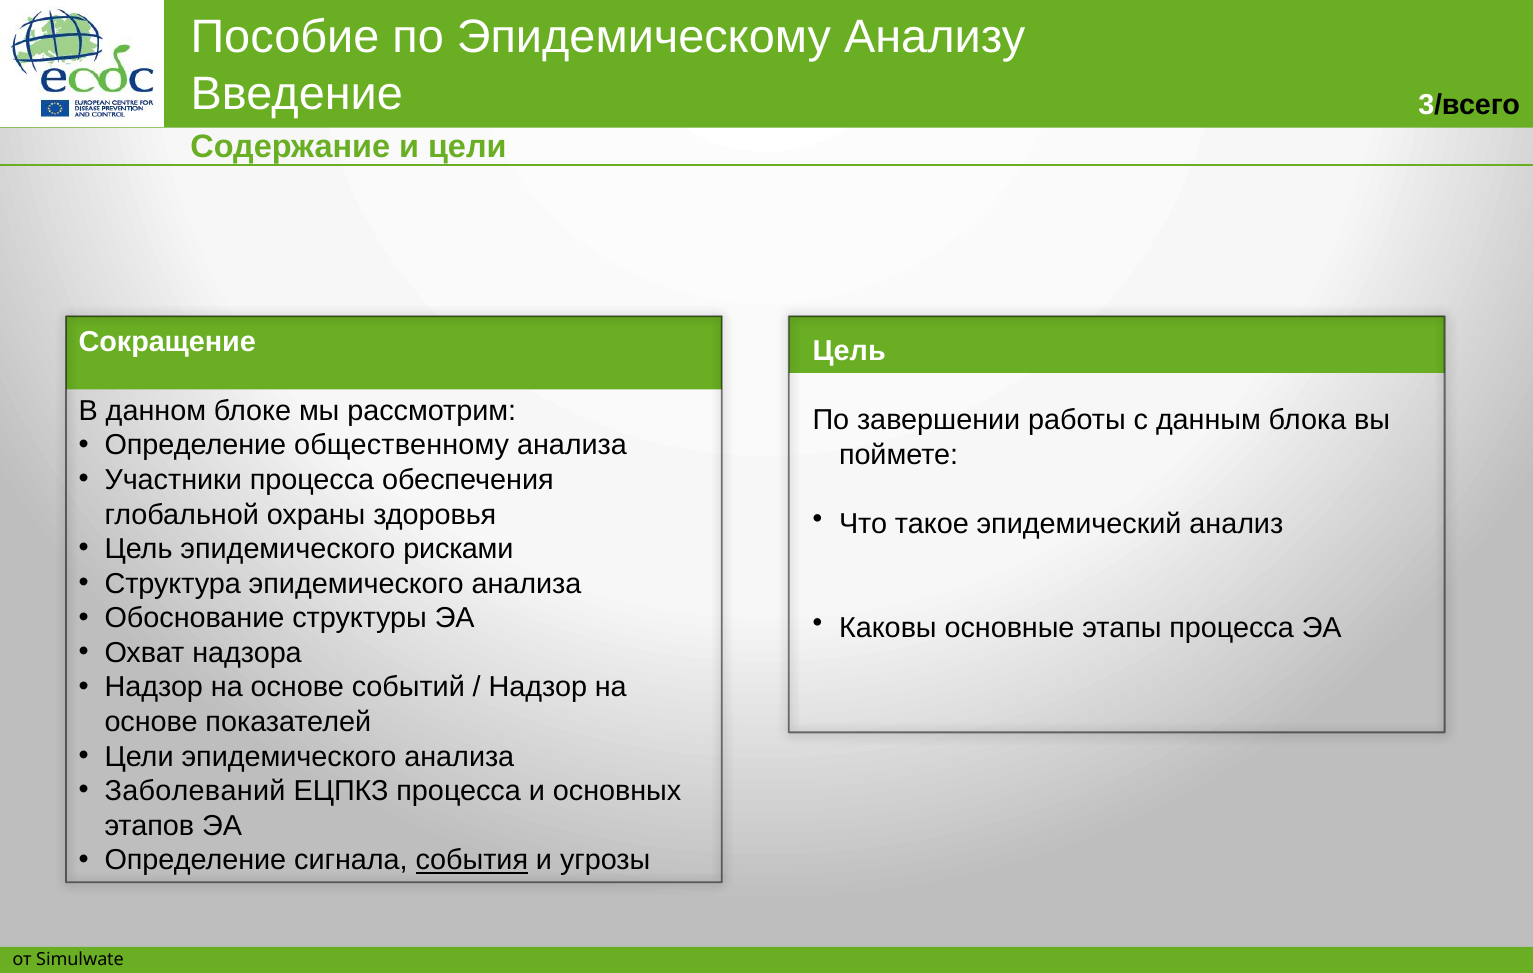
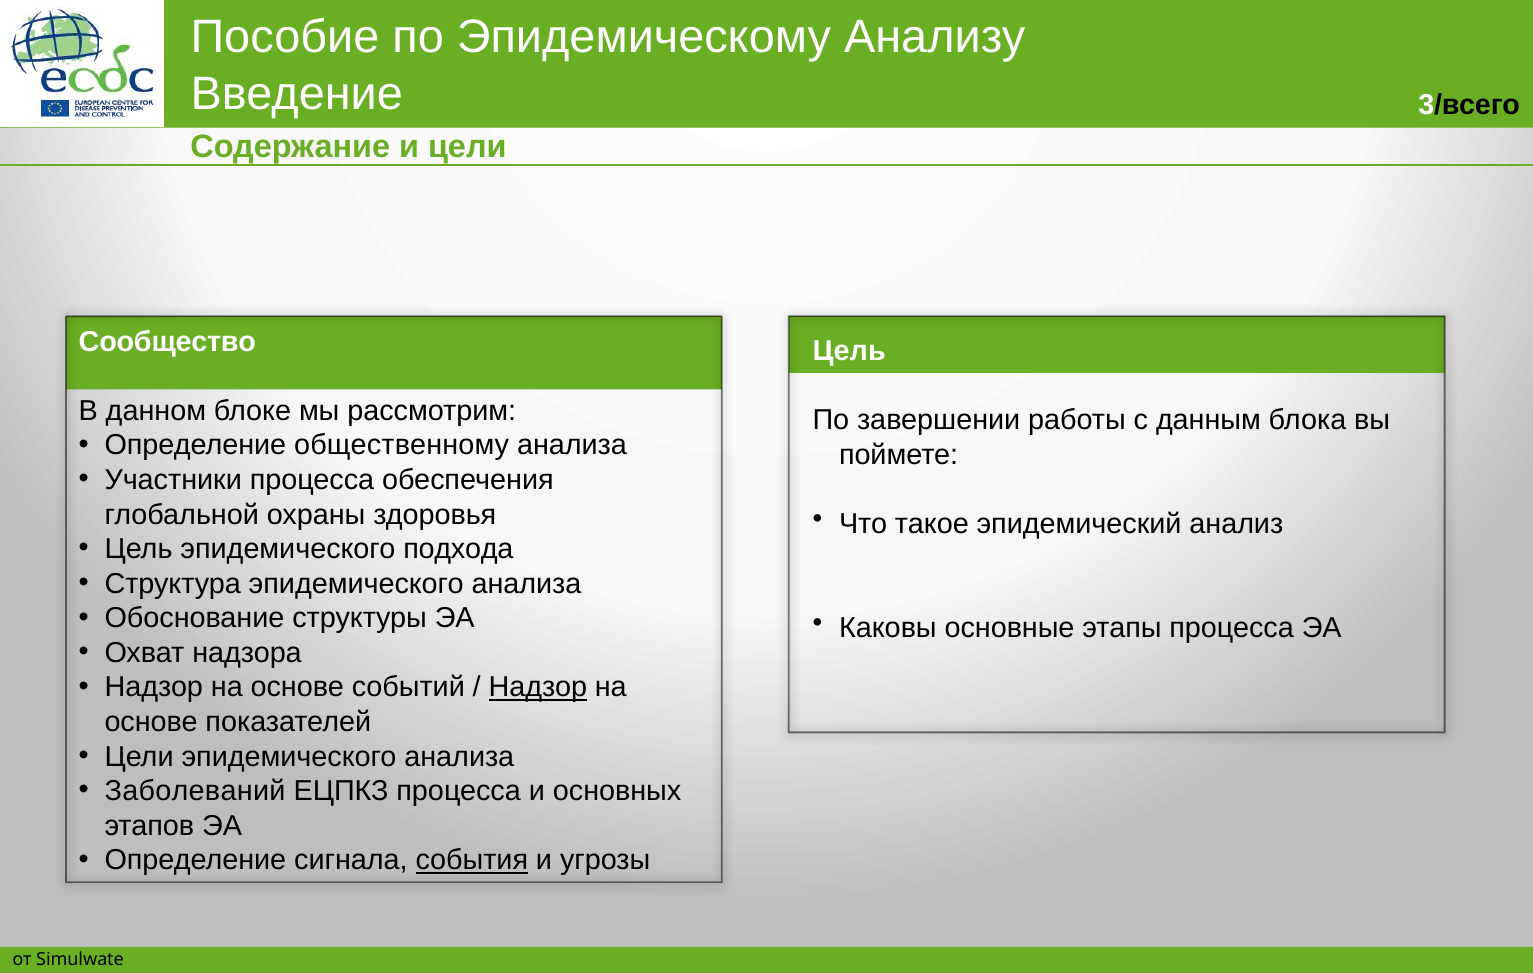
Сокращение: Сокращение -> Сообщество (167, 342)
рисками: рисками -> подхода (458, 549)
Надзор underline: none -> present (538, 688)
